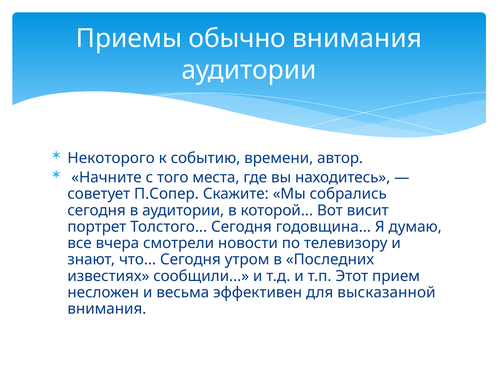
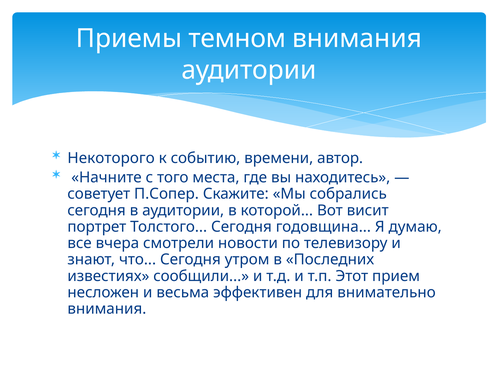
обычно: обычно -> темном (237, 39)
высказанной: высказанной -> внимательно (387, 293)
